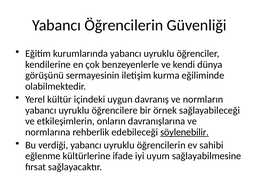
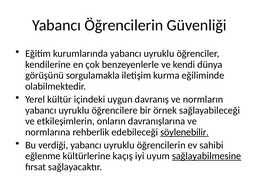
sermayesinin: sermayesinin -> sorgulamakla (93, 75)
ifade: ifade -> kaçış (123, 155)
sağlayabilmesine underline: none -> present (207, 155)
